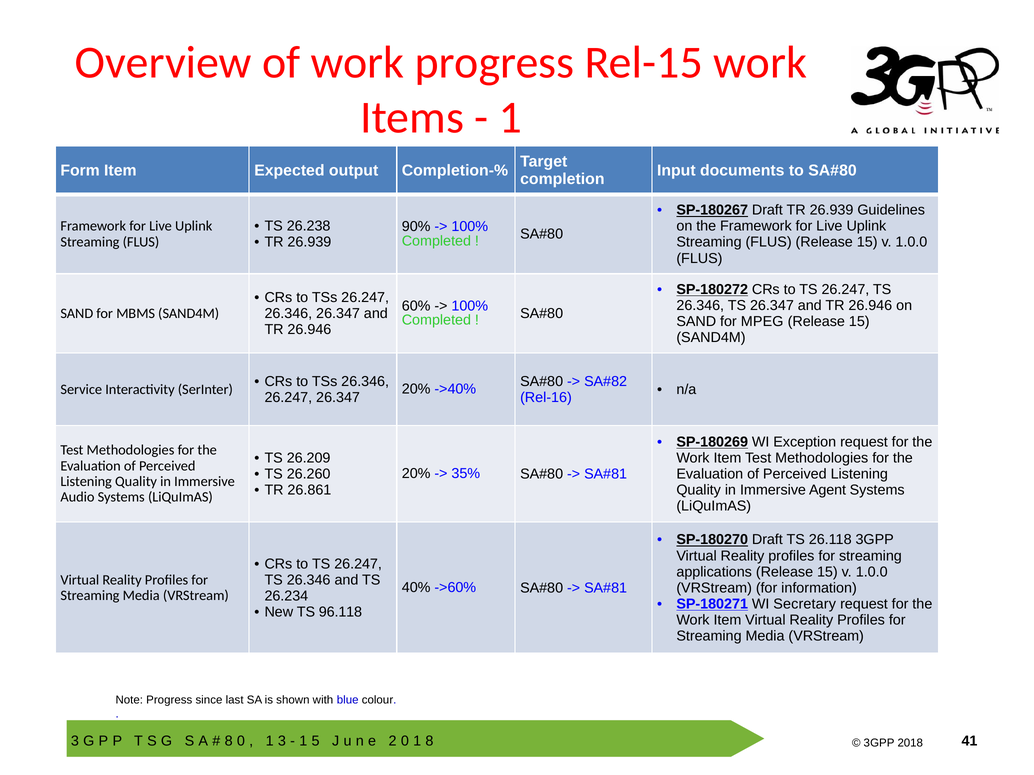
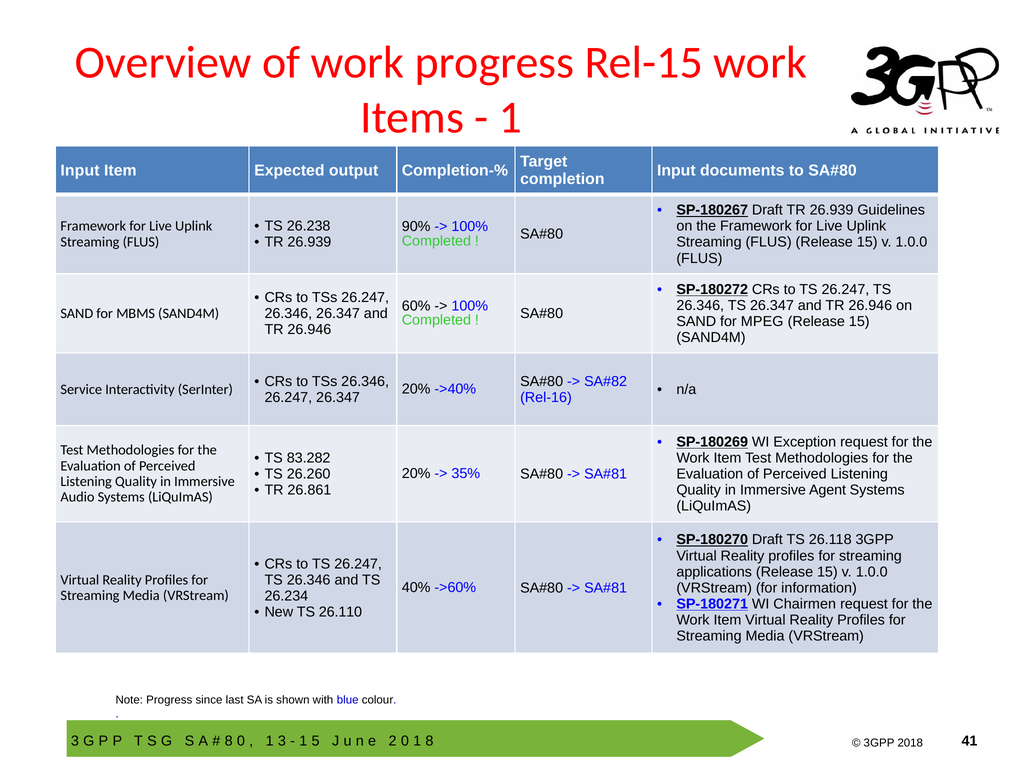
Form: Form -> Input (80, 171)
26.209: 26.209 -> 83.282 (309, 458)
Secretary: Secretary -> Chairmen (805, 604)
96.118: 96.118 -> 26.110 (340, 612)
